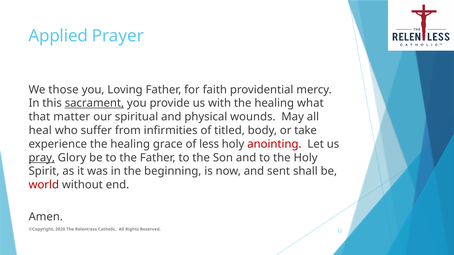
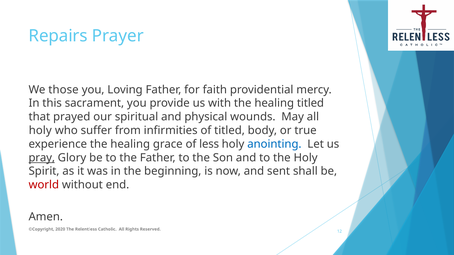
Applied: Applied -> Repairs (58, 36)
sacrament underline: present -> none (94, 103)
healing what: what -> titled (310, 103)
matter: matter -> prayed (72, 117)
heal: heal -> holy (40, 131)
take: take -> true (306, 131)
anointing colour: red -> blue (274, 144)
